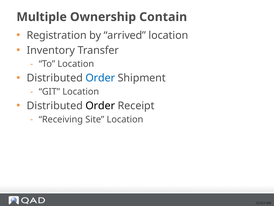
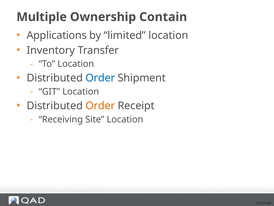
Registration: Registration -> Applications (57, 35)
arrived: arrived -> limited (125, 35)
Order colour: black -> orange (100, 106)
